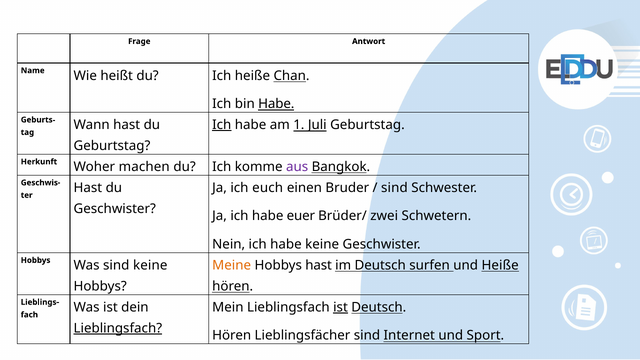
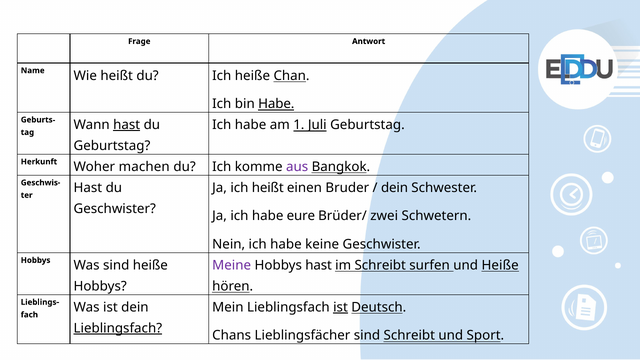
hast underline: none -> present (127, 125)
Ich underline: present -> none (222, 125)
ich euch: euch -> heißt (268, 188)
sind: sind -> dein (395, 188)
euer: euer -> eure (301, 216)
sind keine: keine -> heiße (150, 265)
Meine colour: orange -> purple (232, 265)
im Deutsch: Deutsch -> Schreibt (380, 265)
Hören: Hören -> Chans (232, 336)
sind Internet: Internet -> Schreibt (409, 336)
